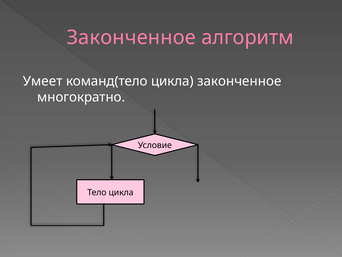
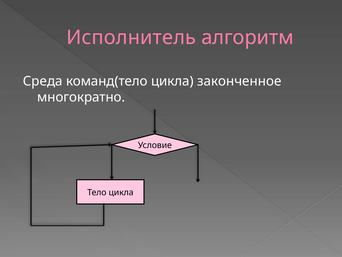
Законченное: Законченное -> Исполнитель (131, 38)
Умеет: Умеет -> Среда (43, 81)
